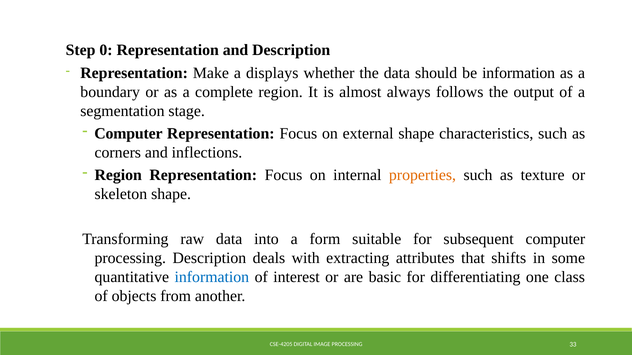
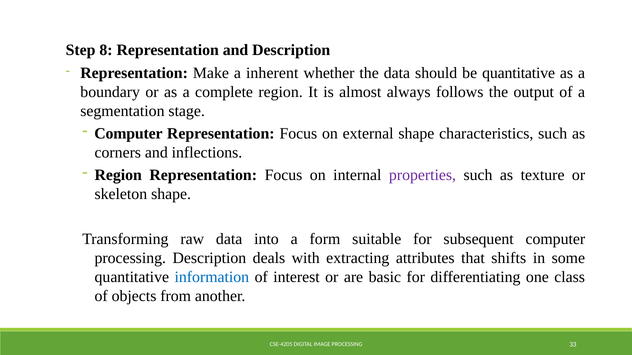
0: 0 -> 8 (106, 50)
displays: displays -> inherent (272, 73)
be information: information -> quantitative (519, 73)
properties colour: orange -> purple (423, 175)
